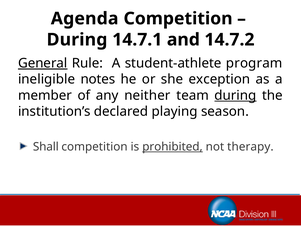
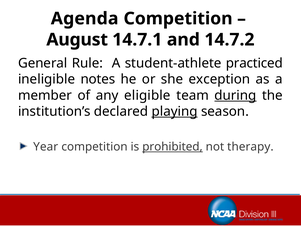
During: During -> August (77, 40)
General underline: present -> none (43, 63)
program: program -> practiced (254, 63)
neither: neither -> eligible (147, 95)
playing underline: none -> present (175, 111)
Shall: Shall -> Year (46, 147)
